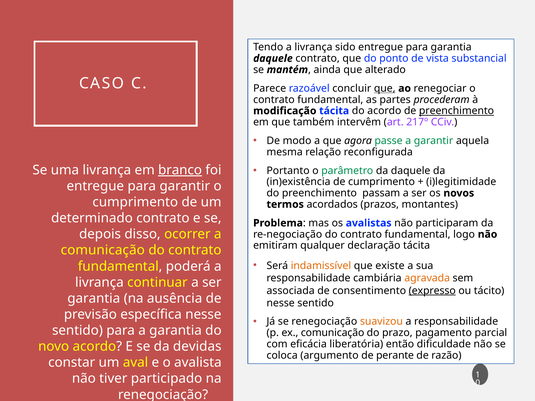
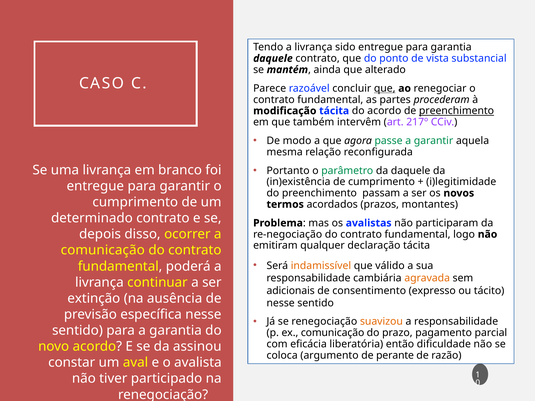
branco underline: present -> none (180, 170)
existe: existe -> válido (390, 266)
associada: associada -> adicionais (291, 291)
expresso underline: present -> none (432, 291)
garantia: garantia -> extinção (94, 299)
devidas: devidas -> assinou (197, 347)
